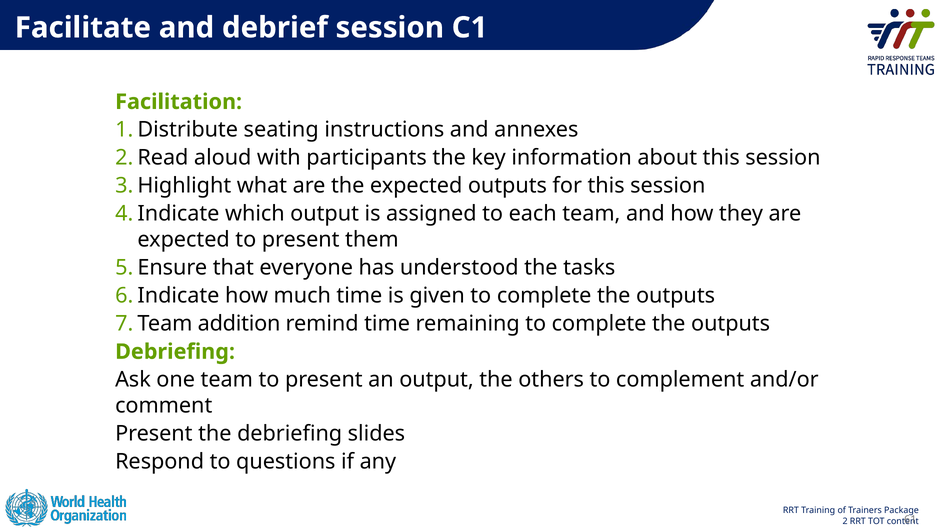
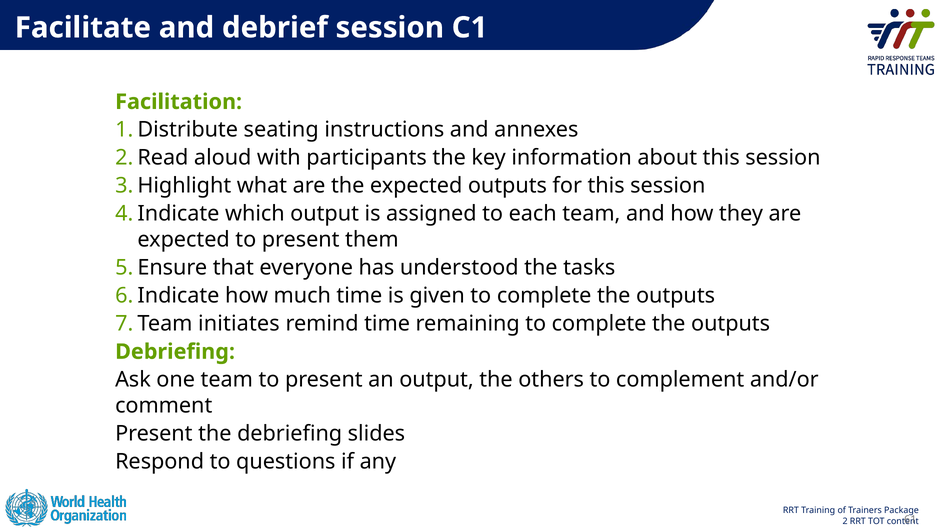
addition: addition -> initiates (239, 323)
